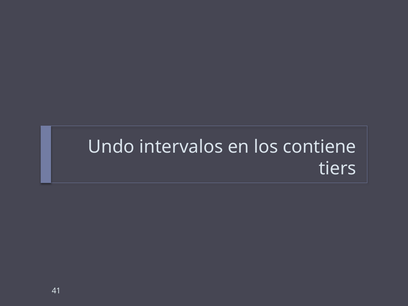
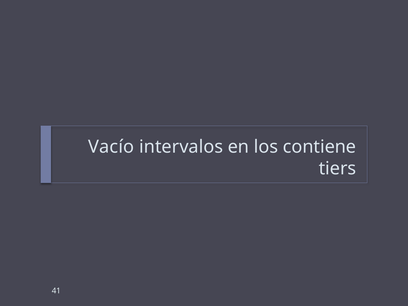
Undo: Undo -> Vacío (111, 147)
